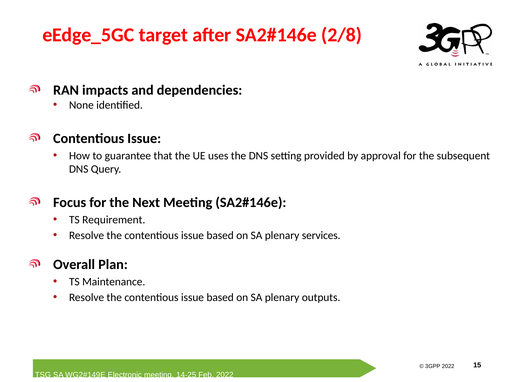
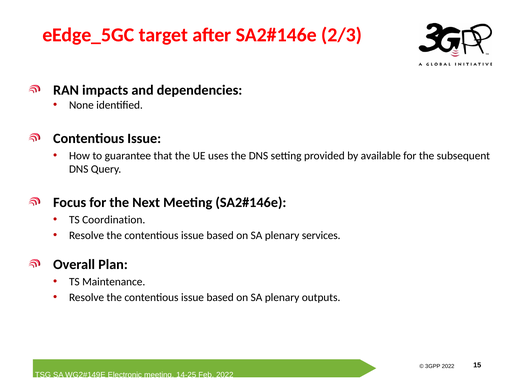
2/8: 2/8 -> 2/3 (342, 35)
approval: approval -> available (381, 156)
Requirement: Requirement -> Coordination (114, 220)
